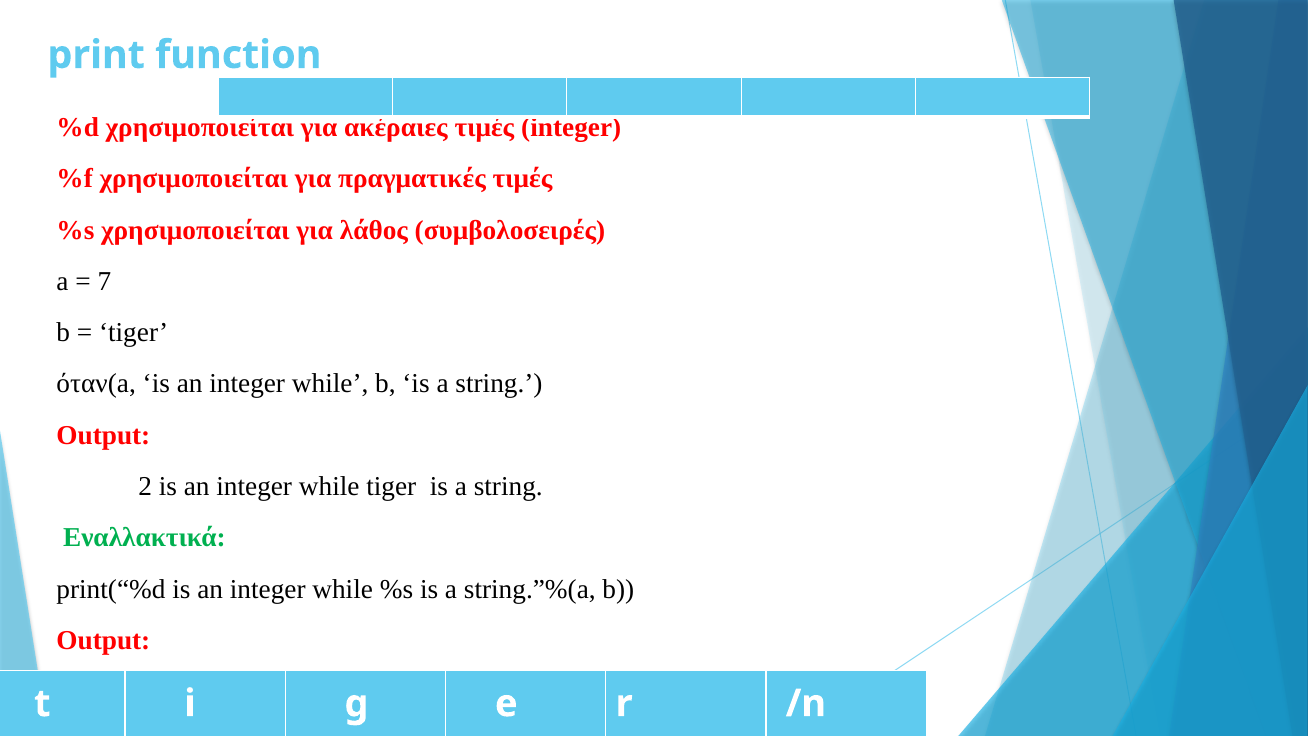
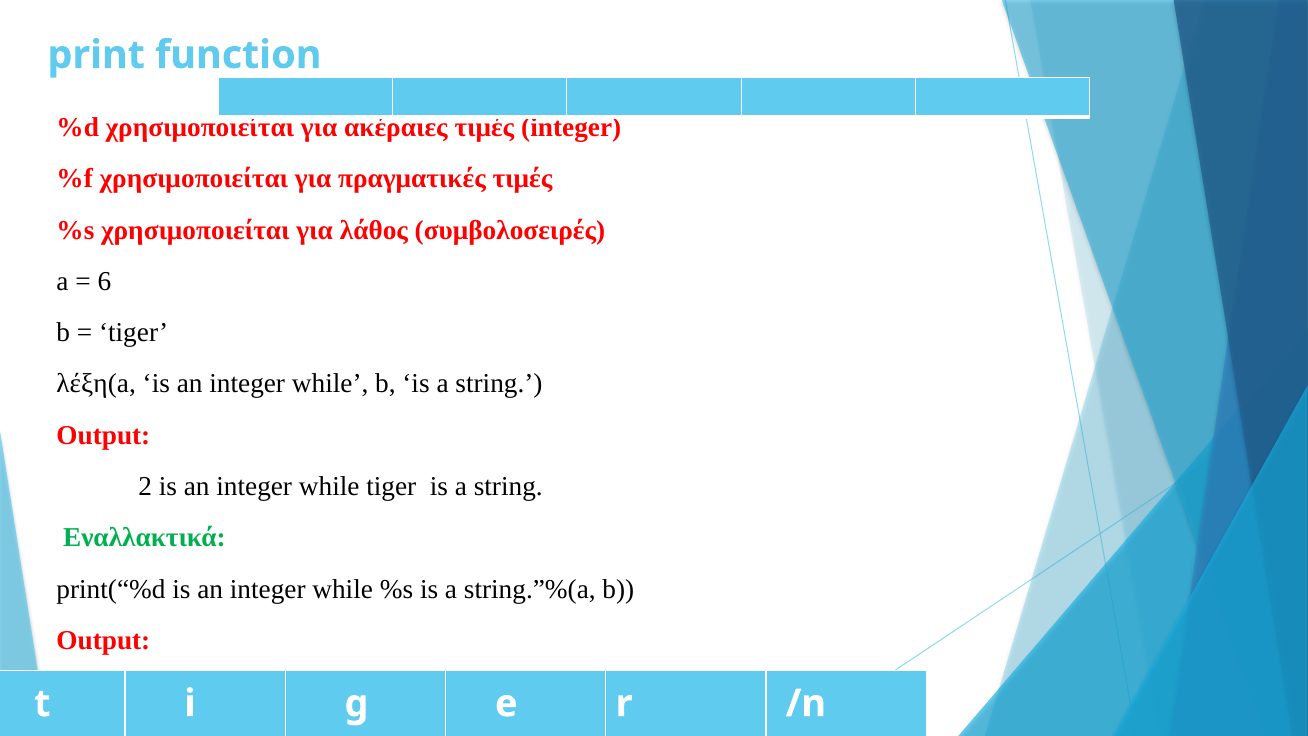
7: 7 -> 6 (104, 281)
όταν(a: όταν(a -> λέξη(a (96, 384)
